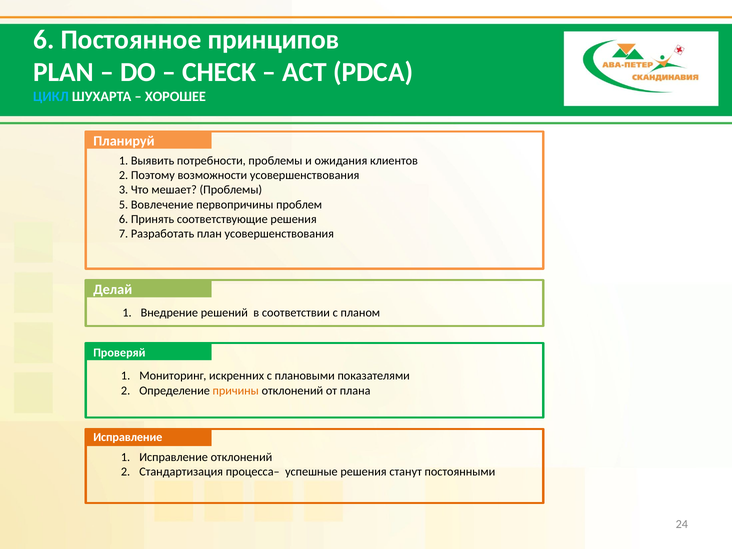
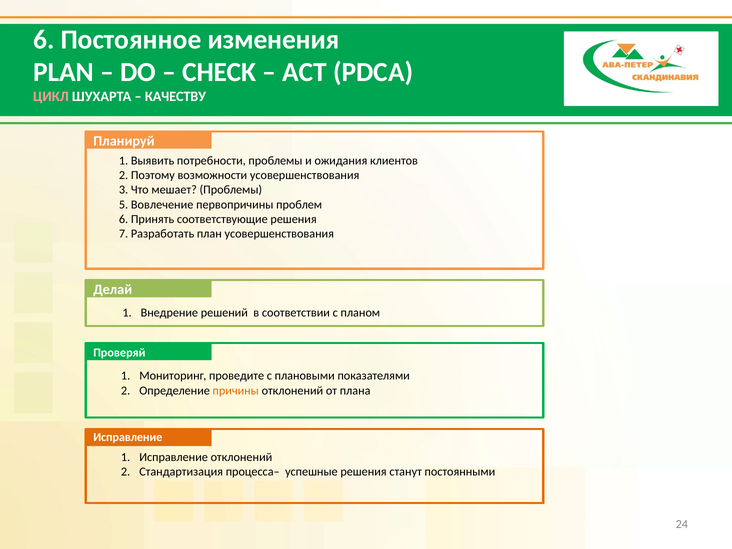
принципов: принципов -> изменения (274, 39)
ЦИКЛ colour: light blue -> pink (51, 97)
ХОРОШЕЕ: ХОРОШЕЕ -> КАЧЕСТВУ (175, 97)
искренних: искренних -> проведите (237, 376)
